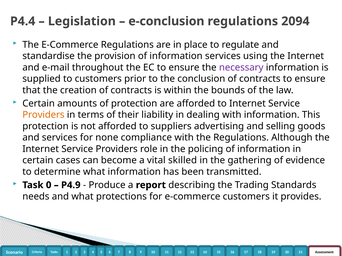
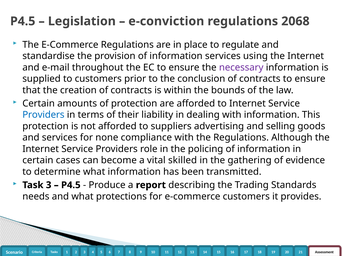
P4.4: P4.4 -> P4.5 (23, 21)
e-conclusion: e-conclusion -> e-conviction (166, 21)
2094: 2094 -> 2068 (295, 21)
Providers colour: orange -> blue (43, 115)
Task 0: 0 -> 3 (49, 185)
P4.9: P4.9 -> P4.5 (71, 185)
